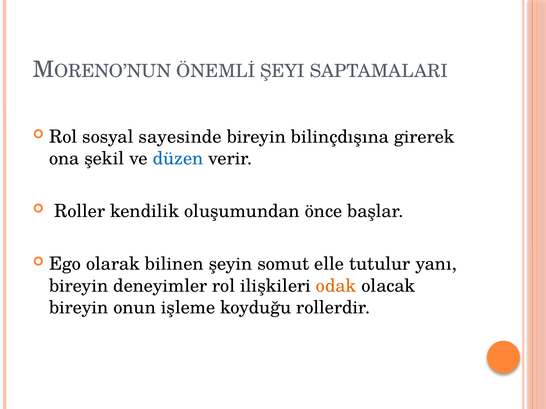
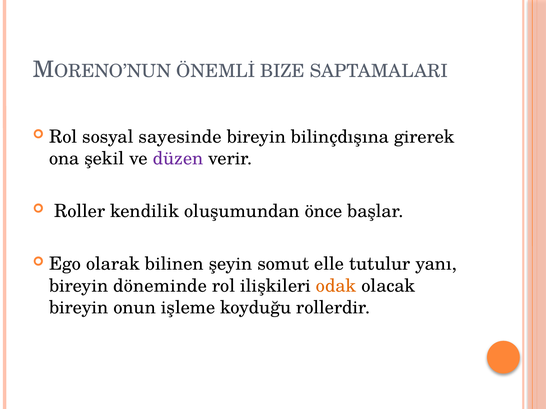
ŞEYI: ŞEYI -> BIZE (282, 71)
düzen colour: blue -> purple (178, 159)
deneyimler: deneyimler -> döneminde (160, 286)
